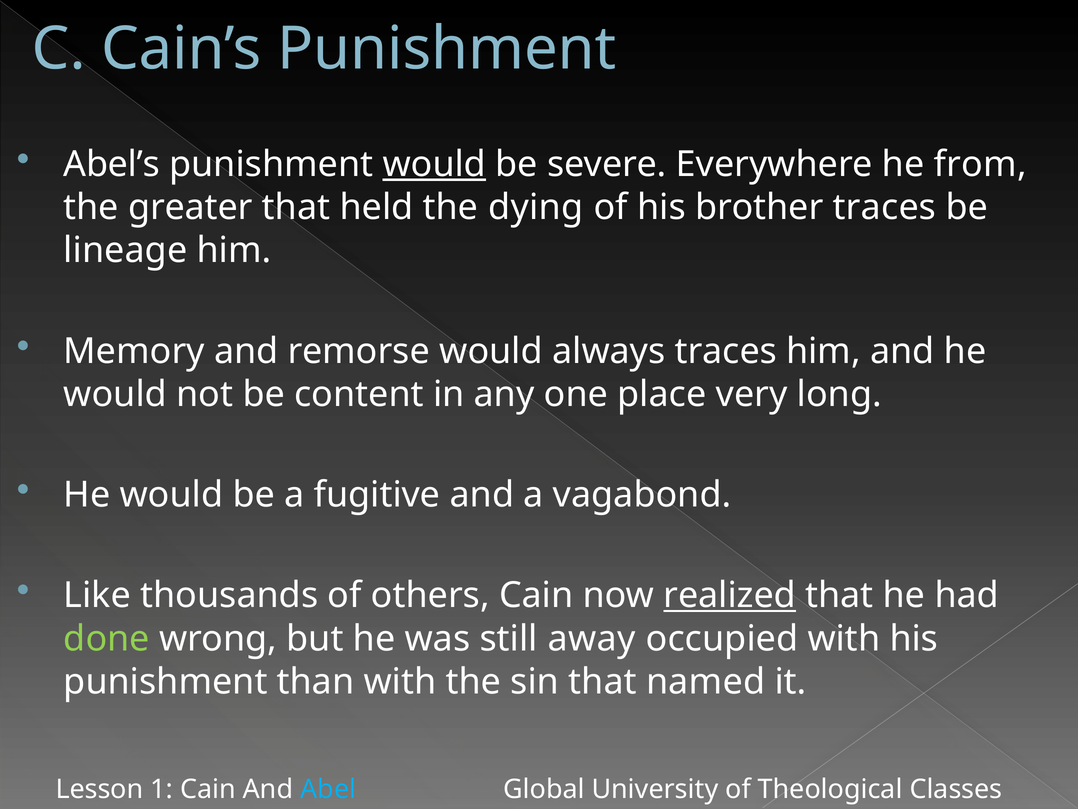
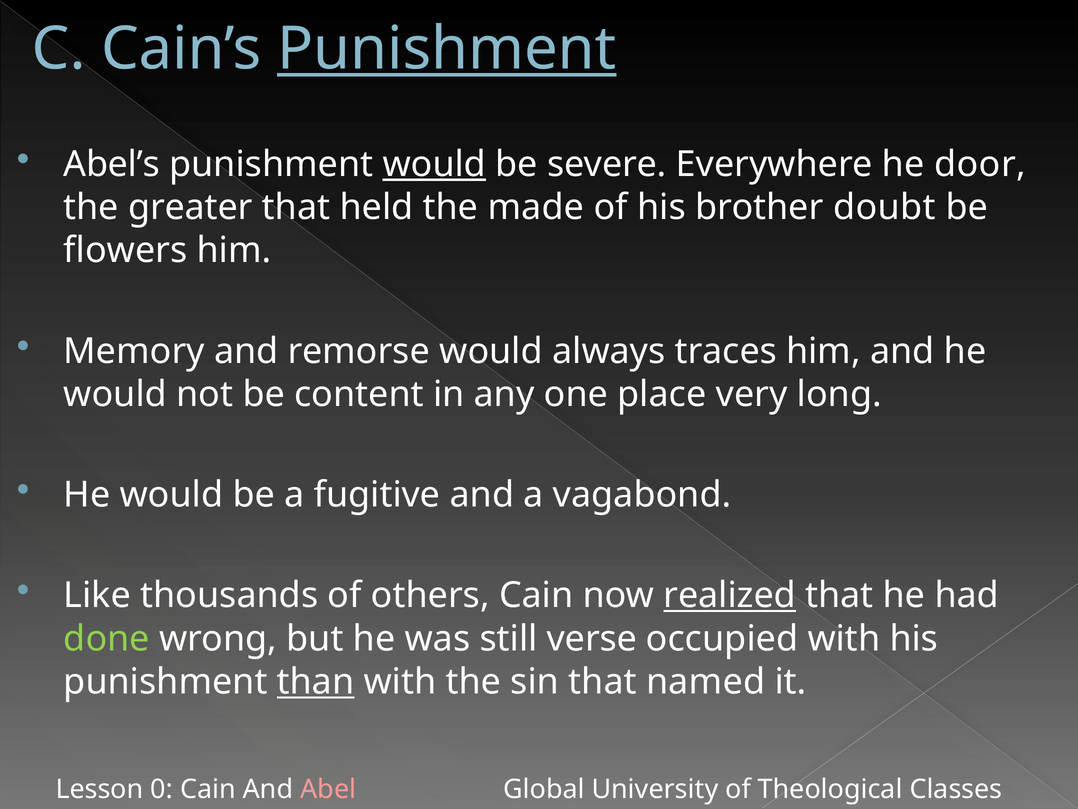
Punishment underline: none -> present (447, 49)
from: from -> door (980, 164)
dying: dying -> made (536, 207)
brother traces: traces -> doubt (884, 207)
lineage: lineage -> flowers (125, 250)
away: away -> verse (592, 638)
than underline: none -> present (316, 681)
1: 1 -> 0 (162, 789)
Abel colour: light blue -> pink (328, 789)
